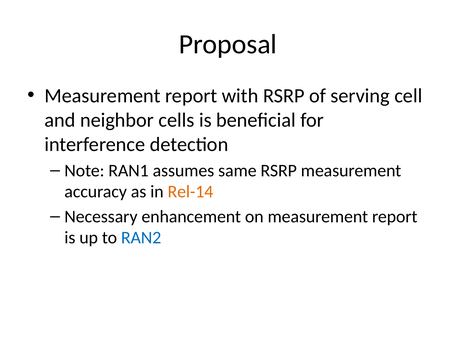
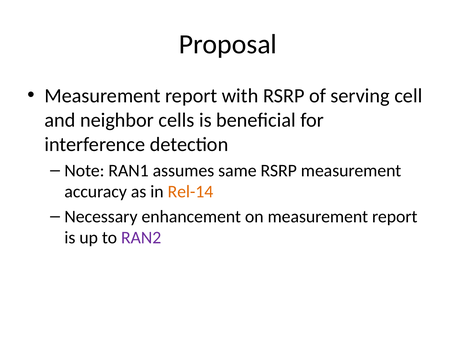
RAN2 colour: blue -> purple (141, 238)
